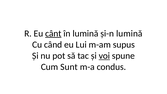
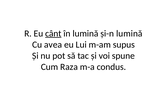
când: când -> avea (53, 45)
voi underline: present -> none (104, 56)
Sunt: Sunt -> Raza (69, 67)
